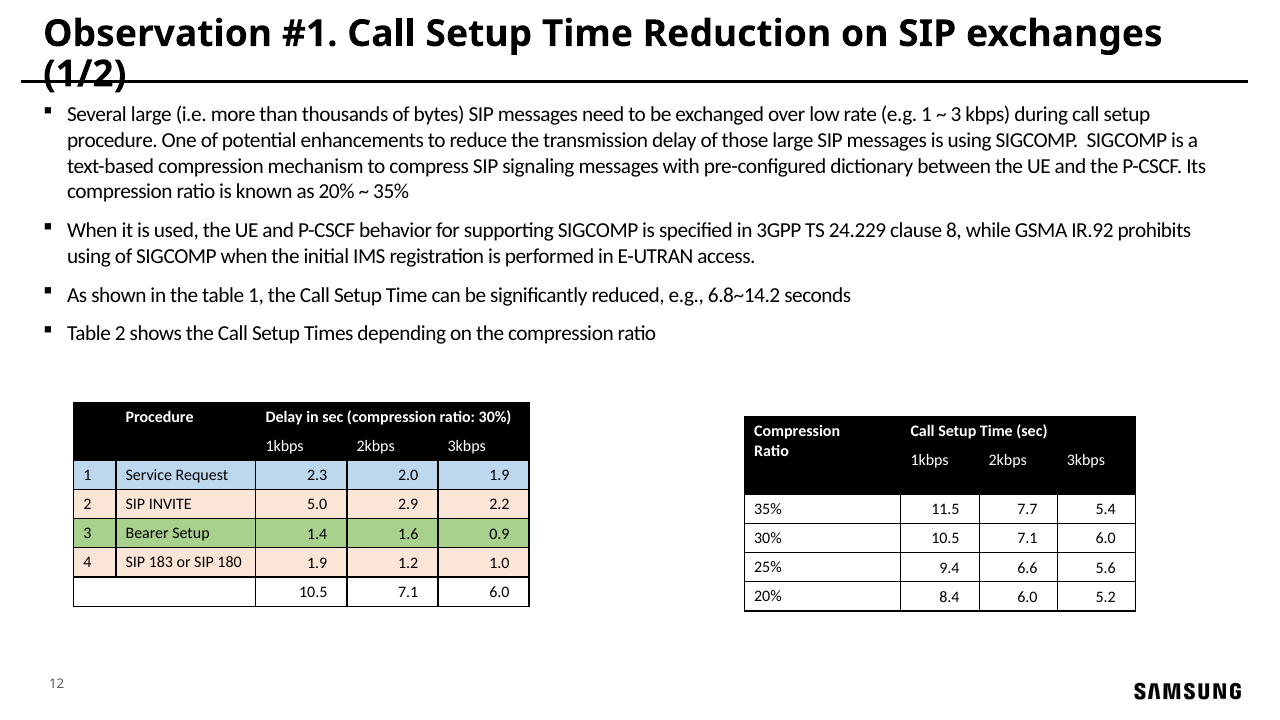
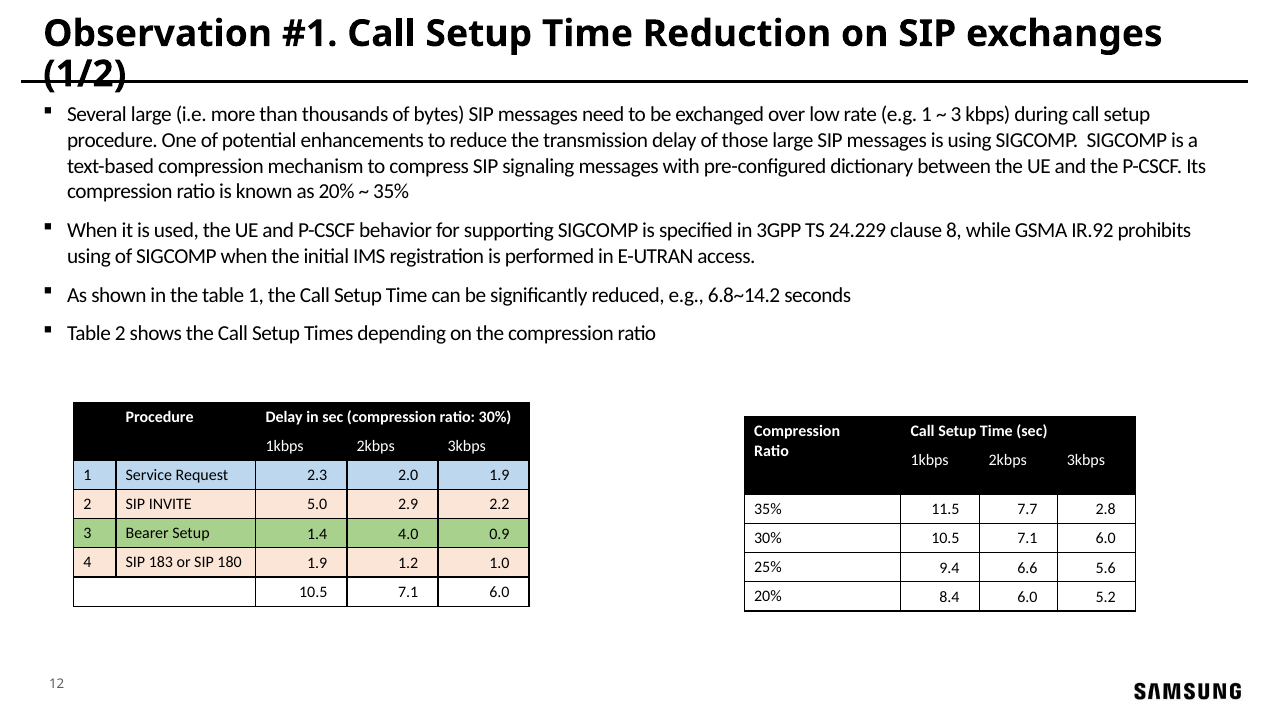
5.4: 5.4 -> 2.8 (1106, 509)
1.6: 1.6 -> 4.0 (408, 534)
